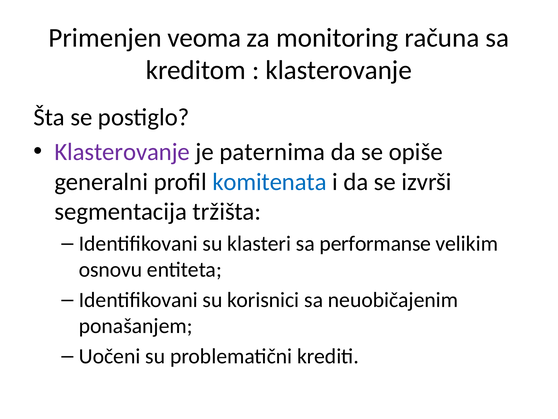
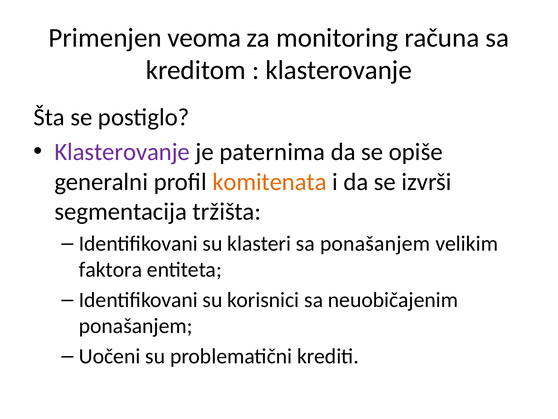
komitenata colour: blue -> orange (269, 182)
sa performanse: performanse -> ponašanjem (375, 243)
osnovu: osnovu -> faktora (110, 269)
